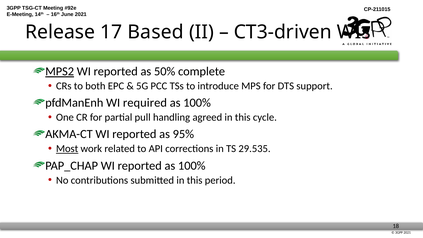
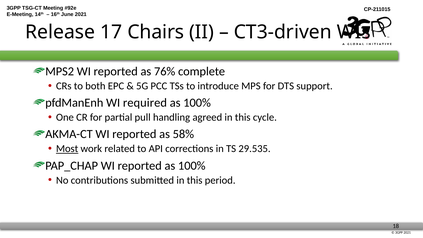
Based: Based -> Chairs (156, 32)
MPS2 underline: present -> none (60, 72)
50%: 50% -> 76% (165, 72)
95%: 95% -> 58% (183, 134)
